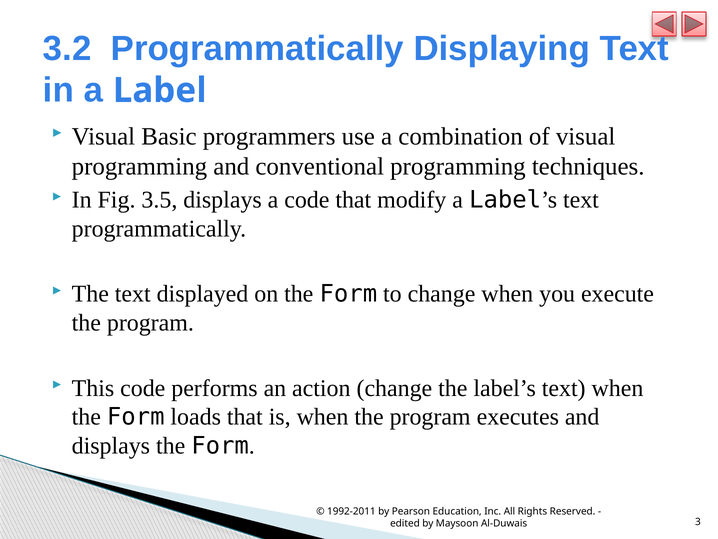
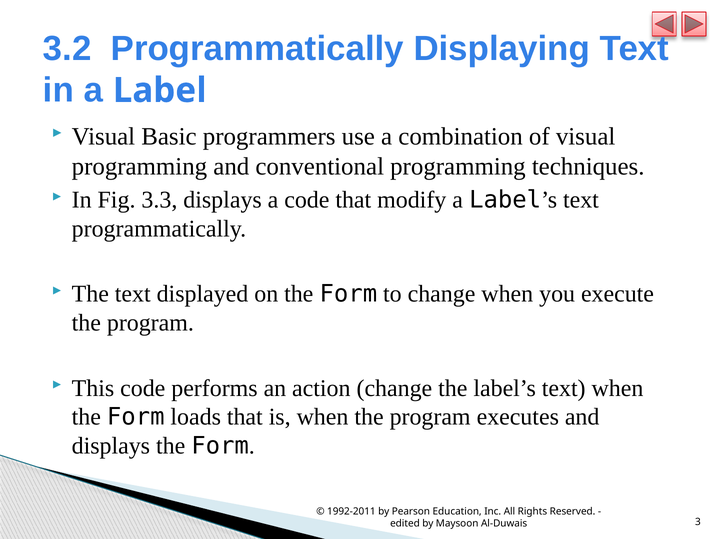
3.5: 3.5 -> 3.3 (159, 200)
